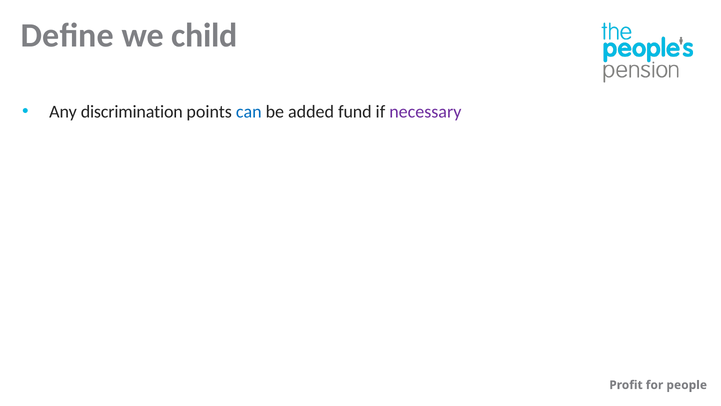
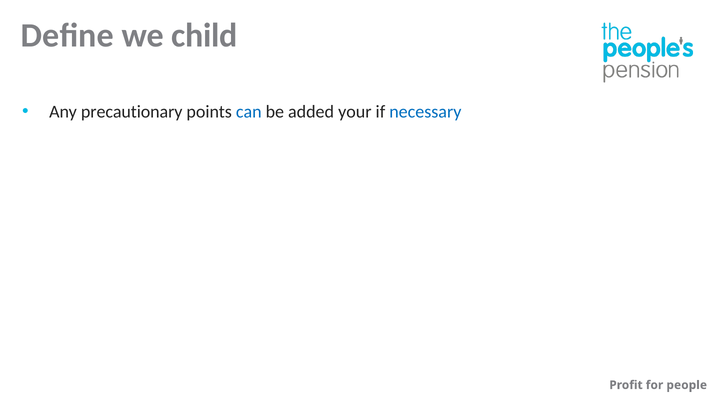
discrimination: discrimination -> precautionary (132, 111)
fund: fund -> your (355, 111)
necessary colour: purple -> blue (425, 111)
